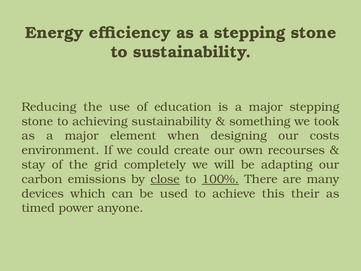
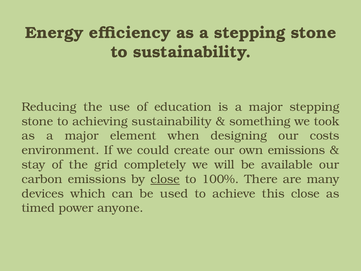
own recourses: recourses -> emissions (296, 150)
adapting: adapting -> available (287, 164)
100% underline: present -> none (220, 179)
this their: their -> close (305, 193)
